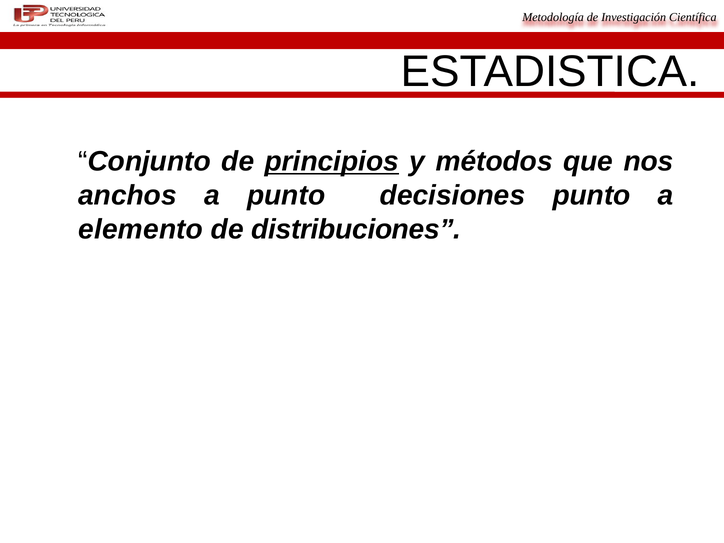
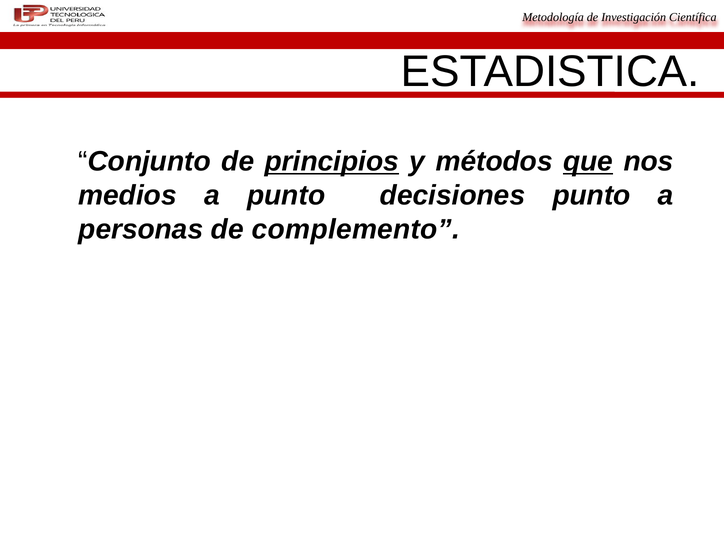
que underline: none -> present (588, 162)
anchos: anchos -> medios (128, 195)
elemento: elemento -> personas (141, 229)
distribuciones: distribuciones -> complemento (356, 229)
